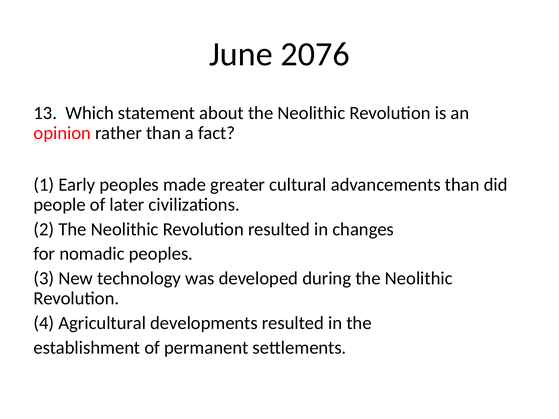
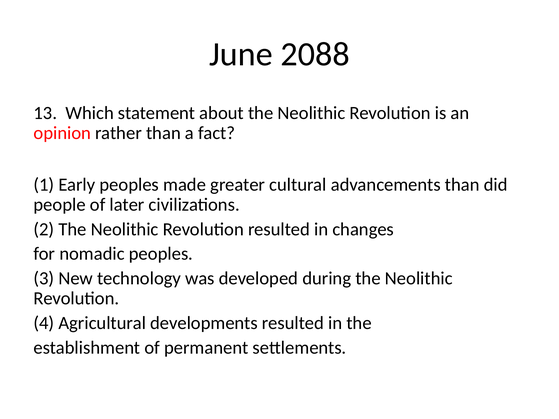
2076: 2076 -> 2088 (315, 54)
